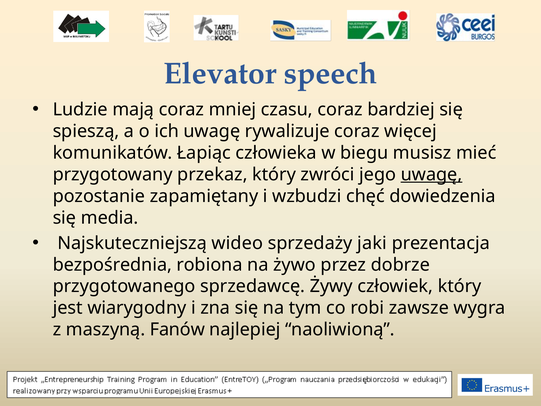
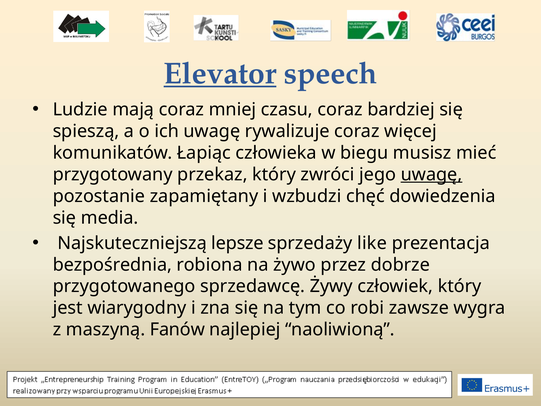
Elevator underline: none -> present (220, 73)
wideo: wideo -> lepsze (237, 243)
jaki: jaki -> like (372, 243)
